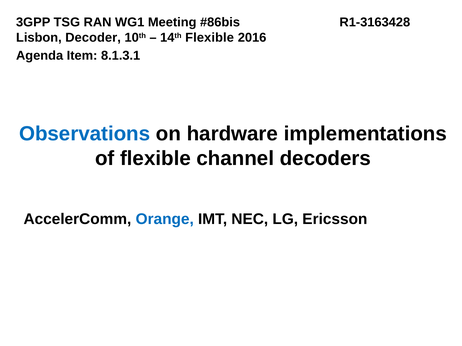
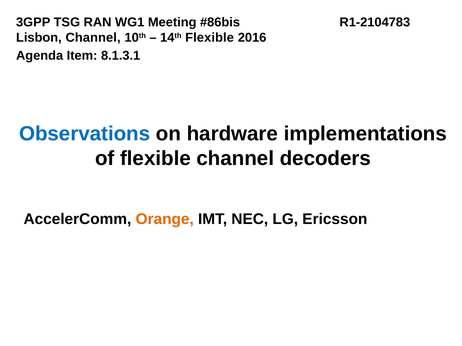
R1-3163428: R1-3163428 -> R1-2104783 (375, 22)
Lisbon Decoder: Decoder -> Channel (93, 38)
Orange colour: blue -> orange (165, 220)
